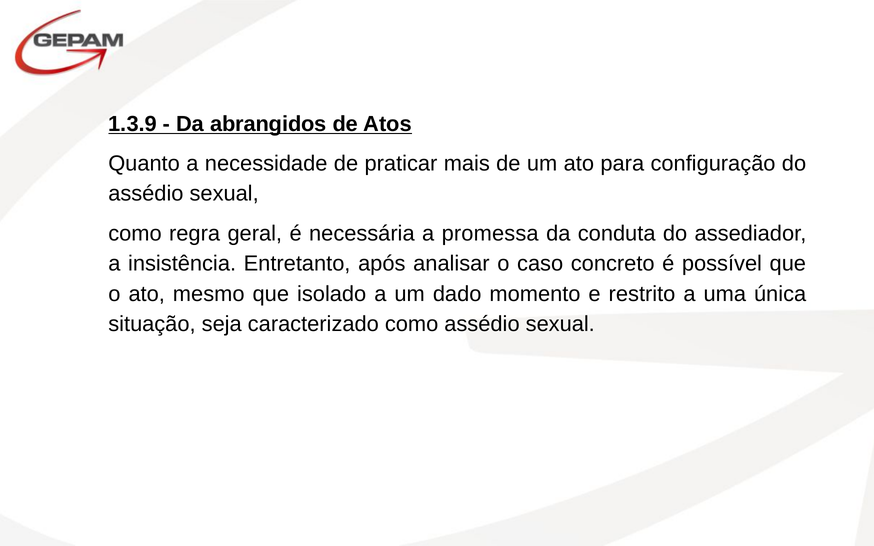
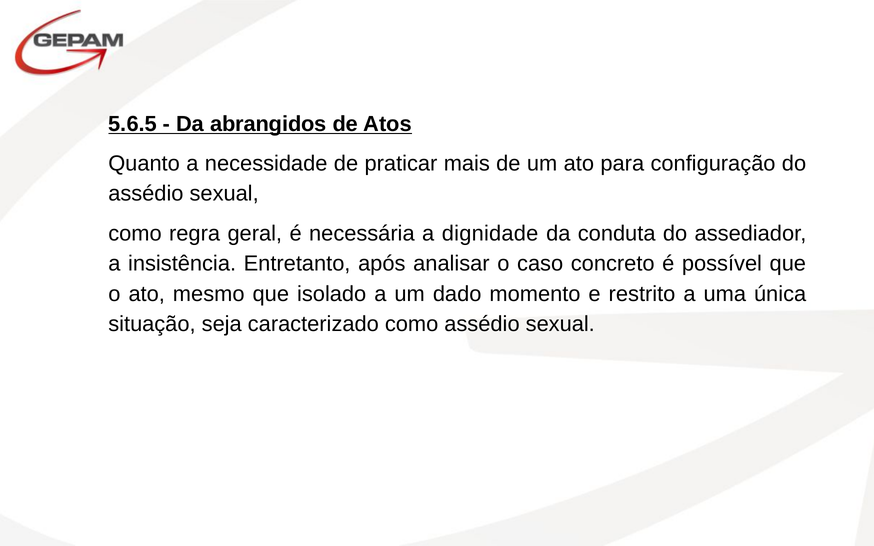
1.3.9: 1.3.9 -> 5.6.5 (133, 124)
promessa: promessa -> dignidade (490, 234)
